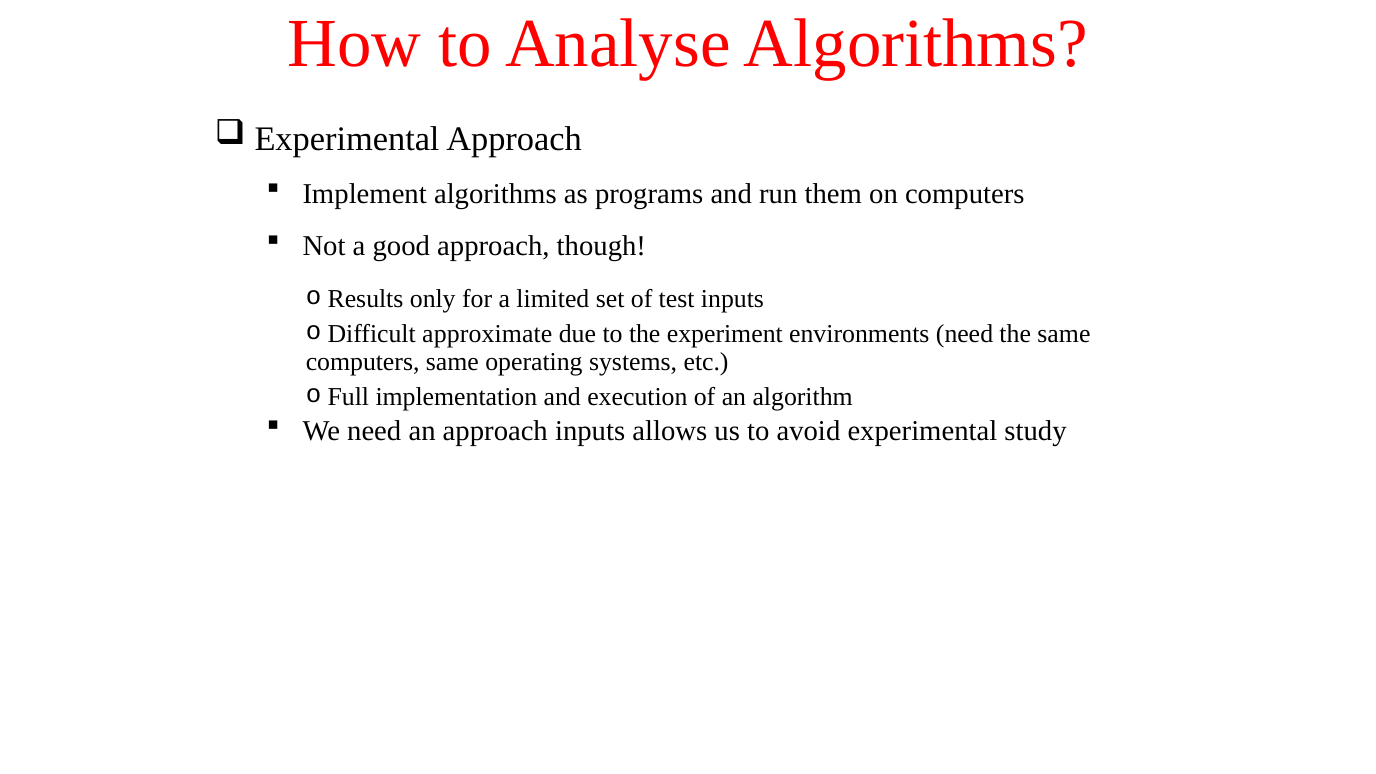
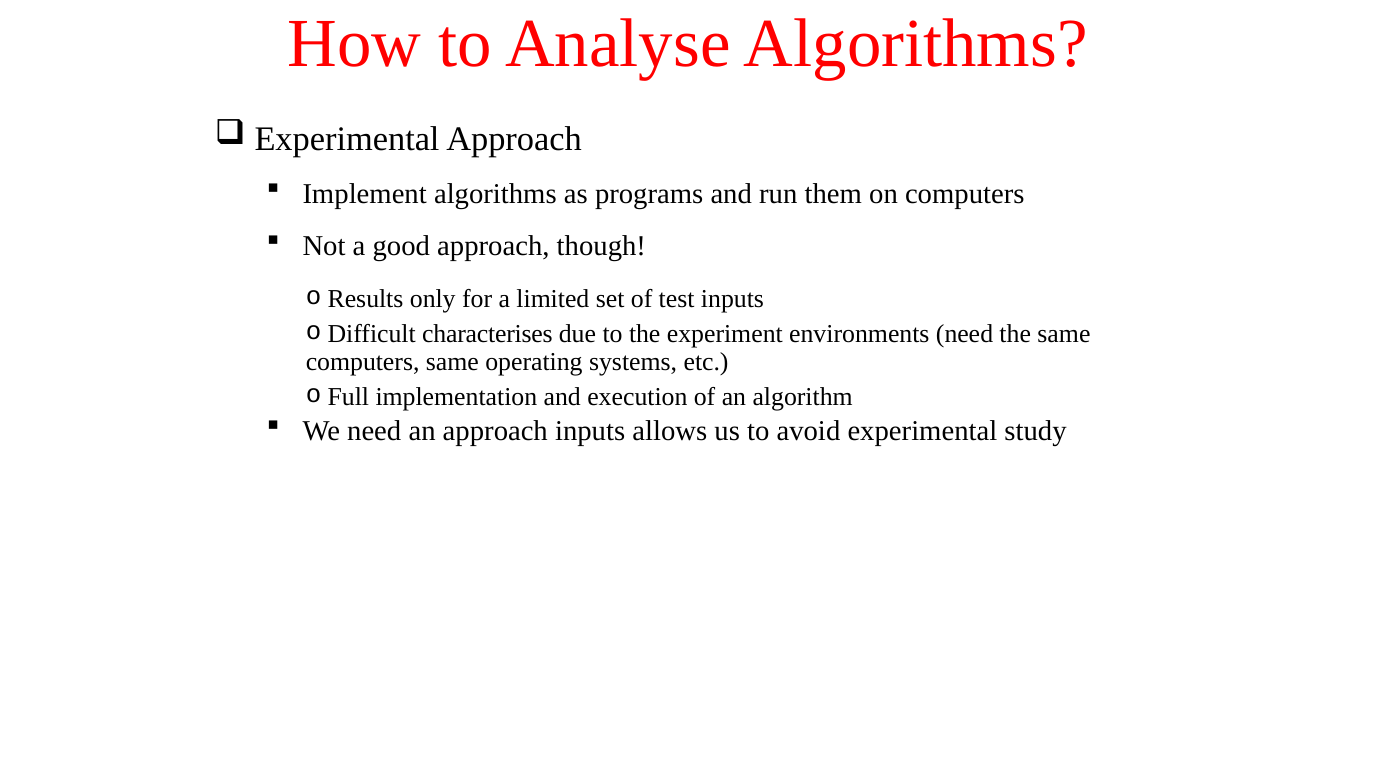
approximate: approximate -> characterises (487, 334)
